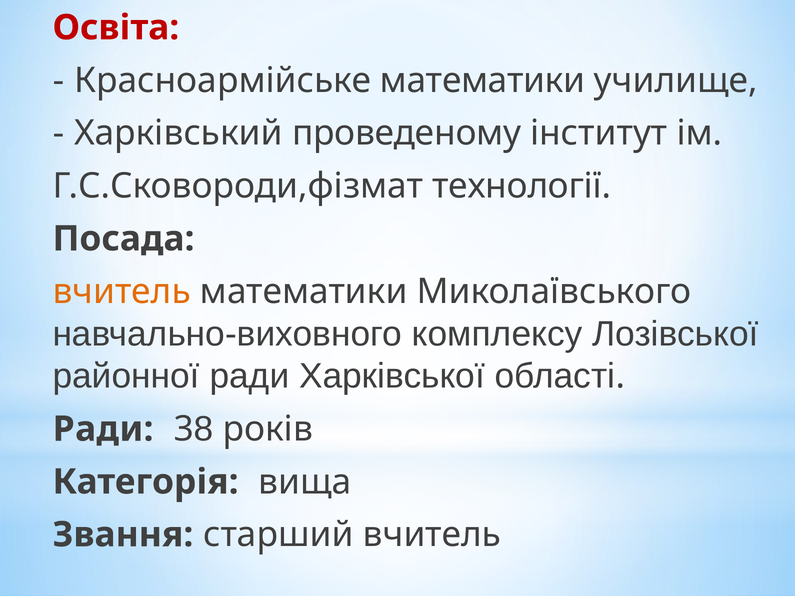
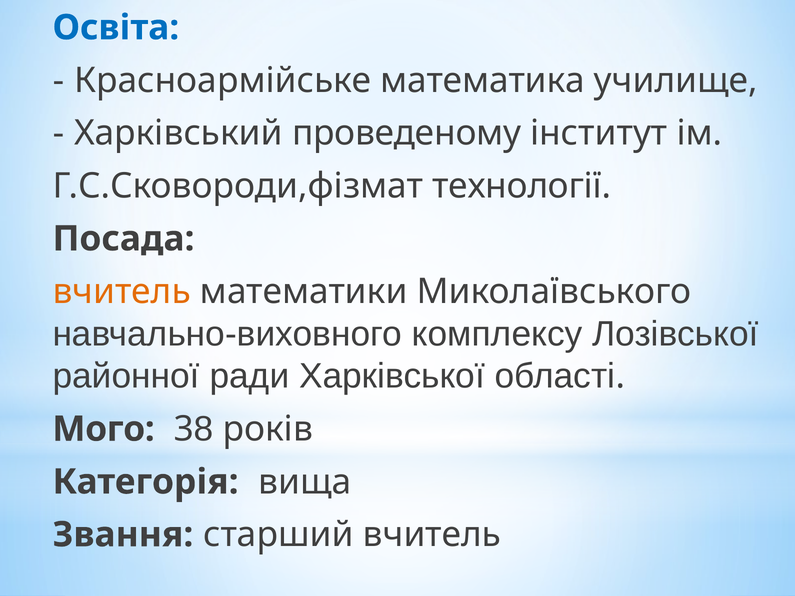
Освіта colour: red -> blue (116, 28)
Красноармійське математики: математики -> математика (483, 80)
Ради: Ради -> Мого (103, 429)
